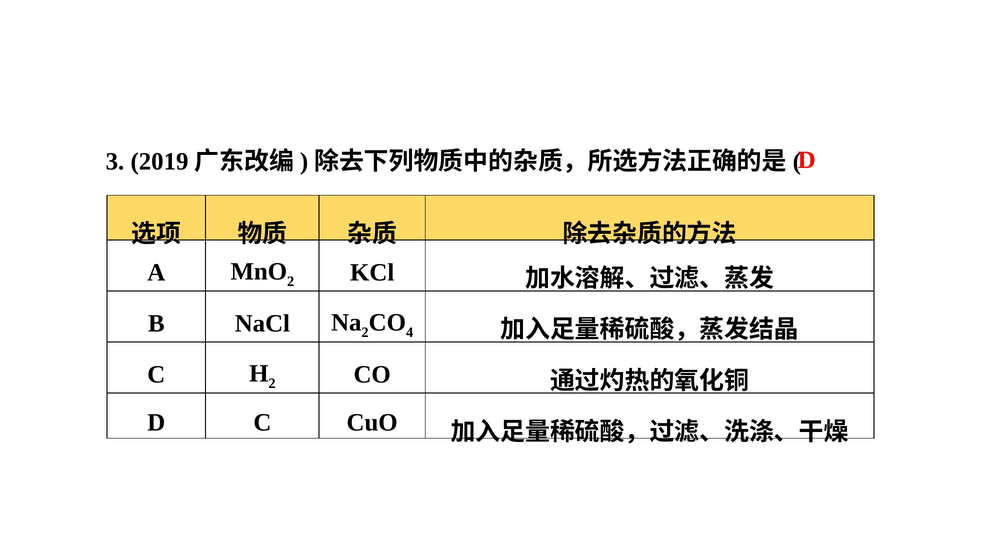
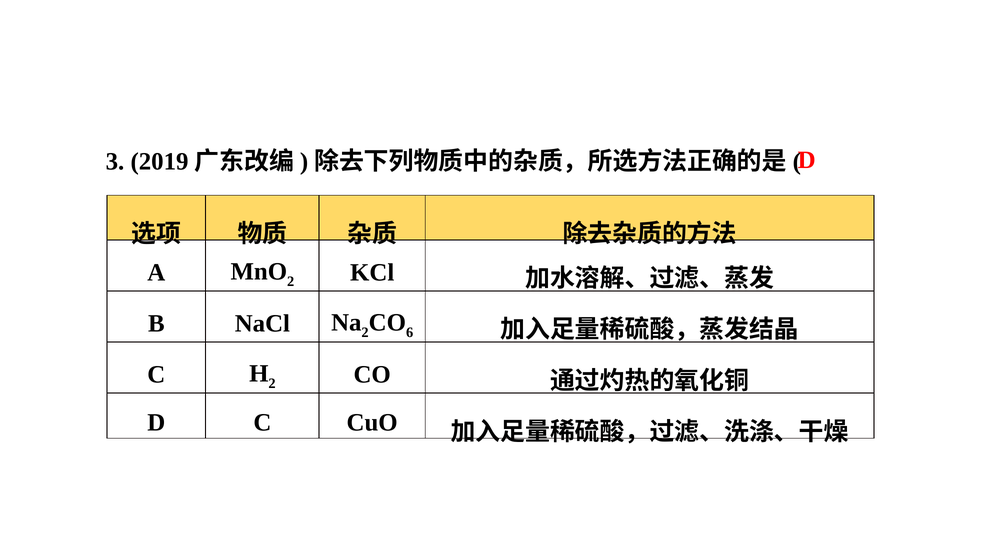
4: 4 -> 6 (410, 332)
